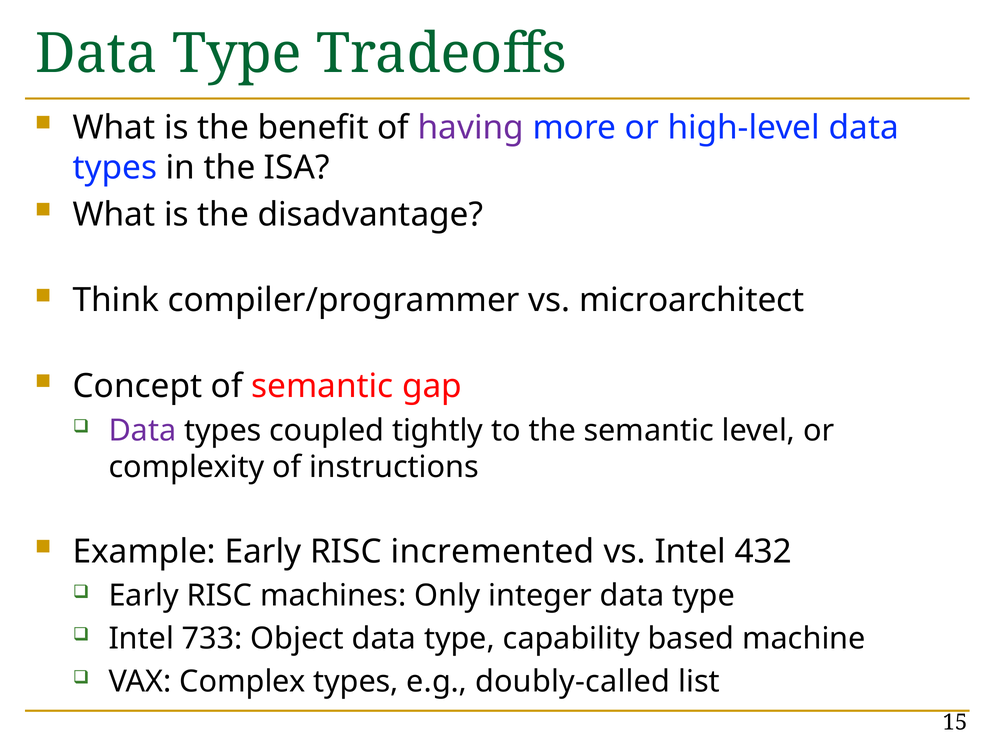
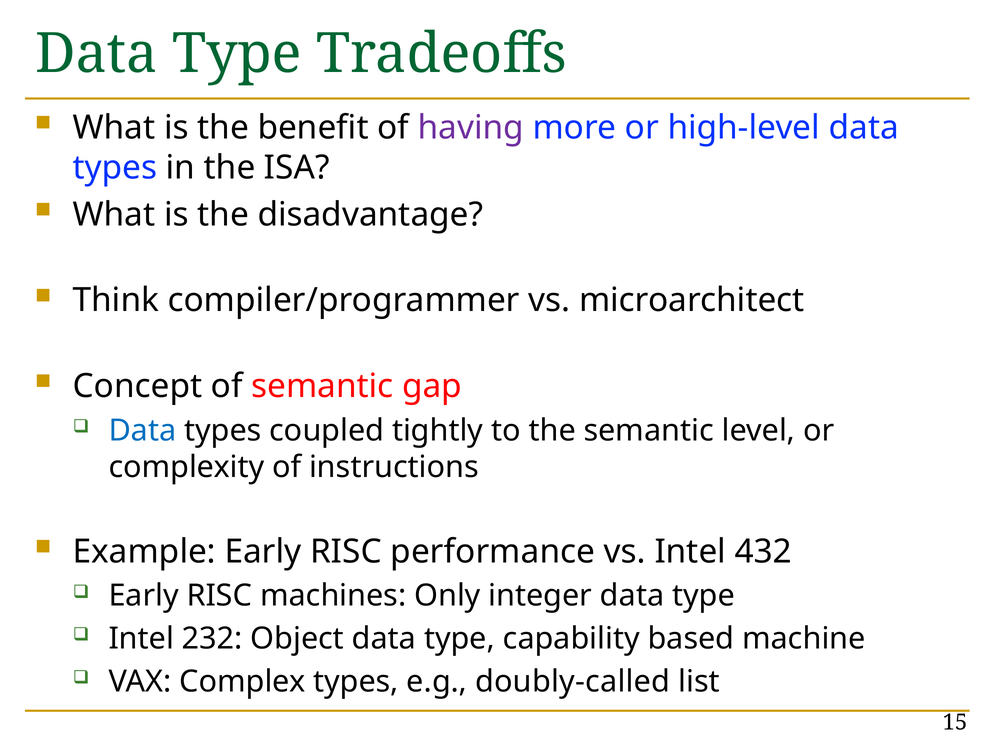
Data colour: purple -> blue (142, 431)
incremented: incremented -> performance (493, 552)
733: 733 -> 232 (212, 639)
